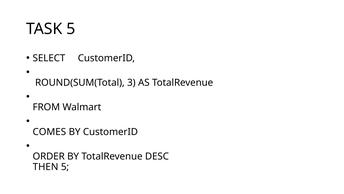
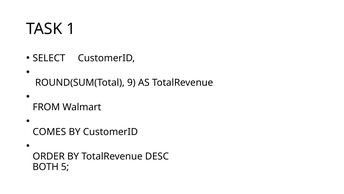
TASK 5: 5 -> 1 (71, 29)
3: 3 -> 9 (131, 82)
THEN: THEN -> BOTH (46, 166)
